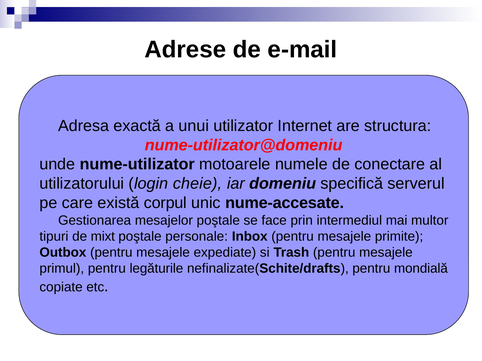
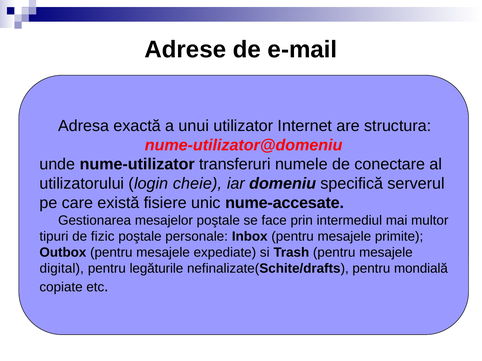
motoarele: motoarele -> transferuri (235, 165)
corpul: corpul -> fisiere (165, 203)
mixt: mixt -> fizic (103, 237)
primul: primul -> digital (62, 269)
